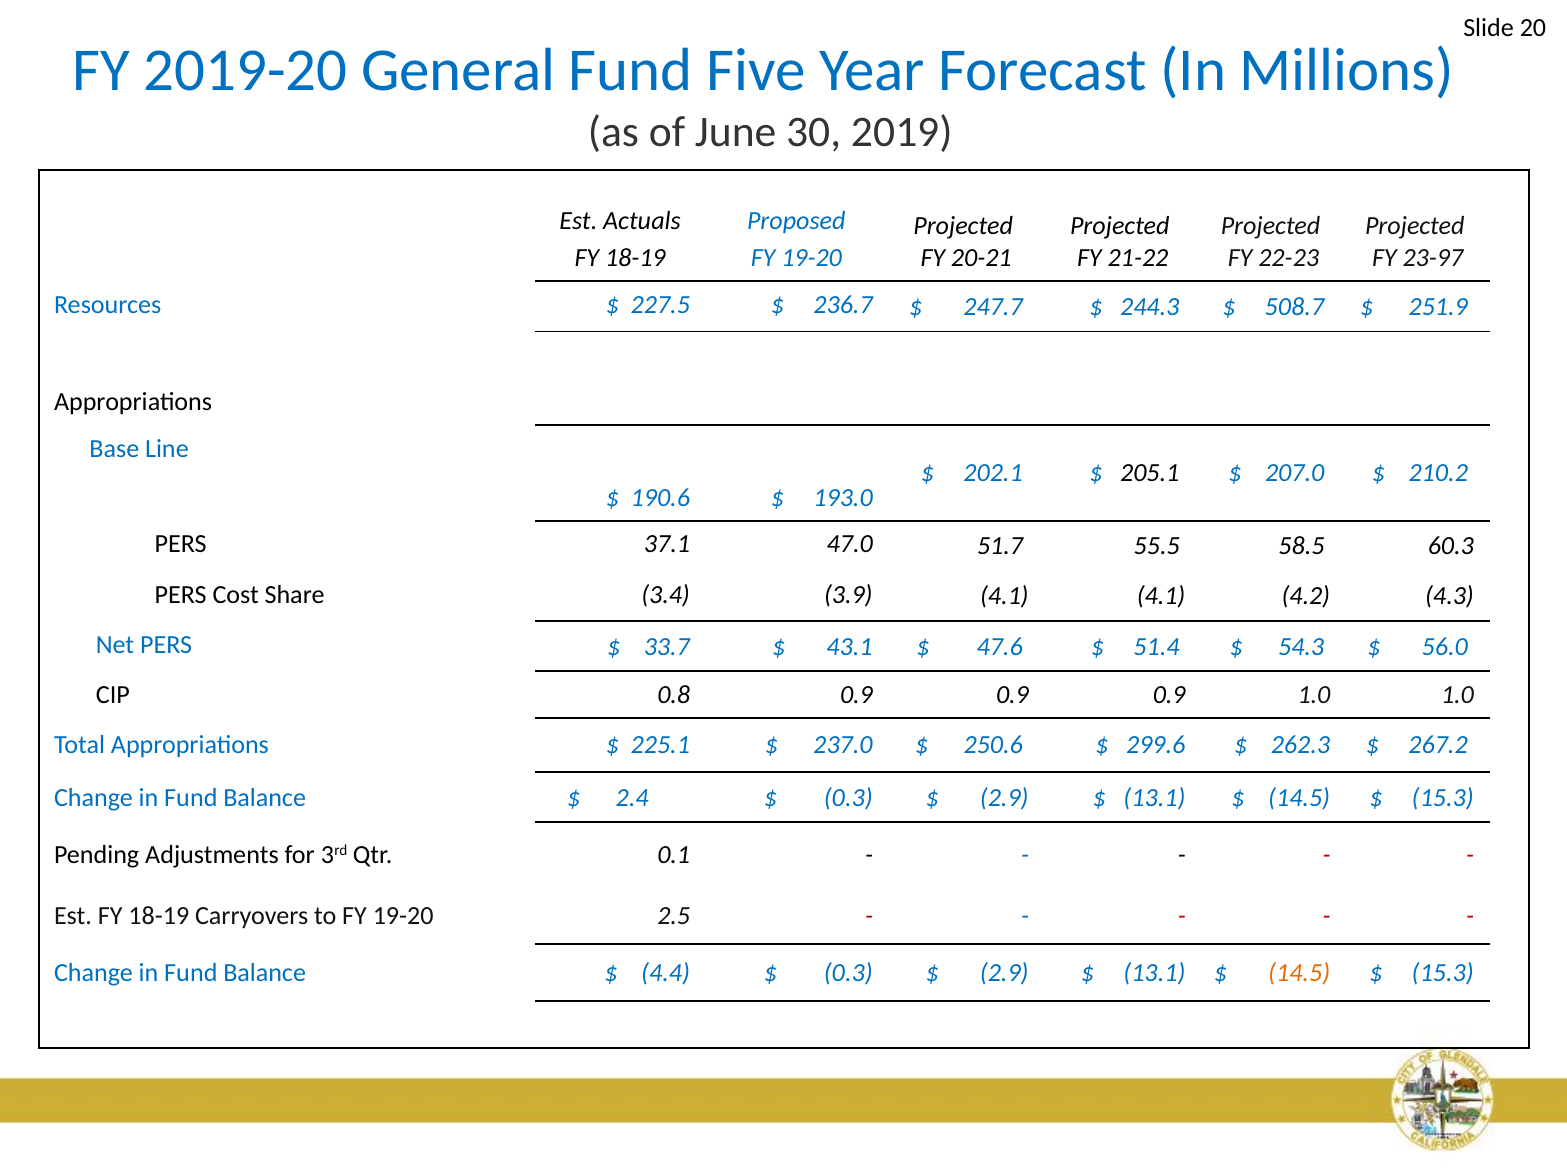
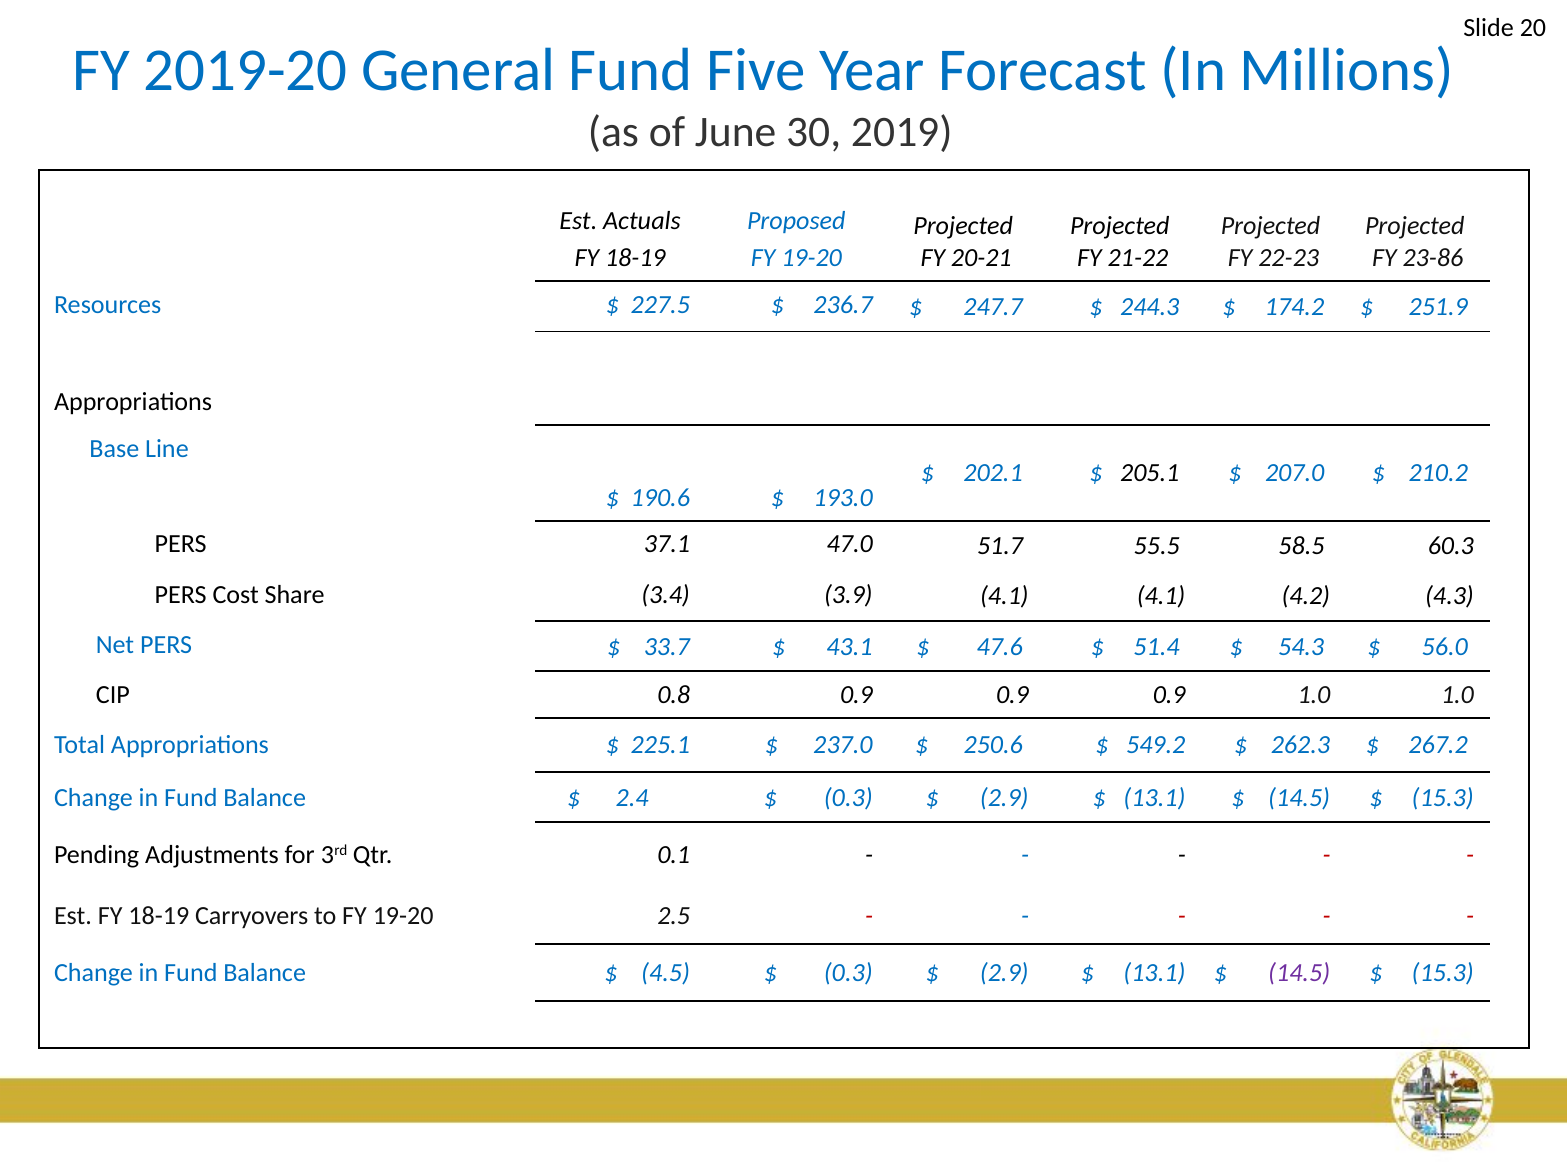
23-97: 23-97 -> 23-86 (1433, 258)
508.7: 508.7 -> 174.2 (1295, 307)
299.6: 299.6 -> 549.2 (1156, 746)
4.4: 4.4 -> 4.5 (666, 973)
14.5 colour: orange -> purple (1299, 973)
